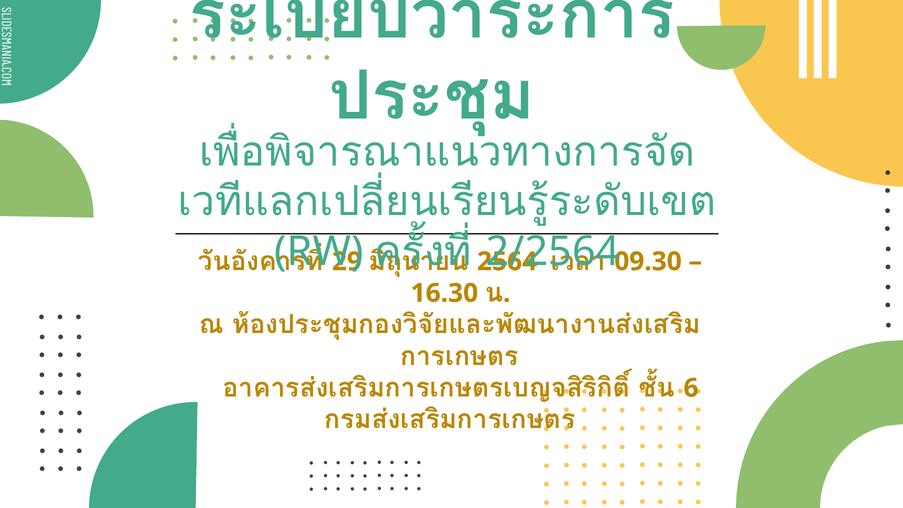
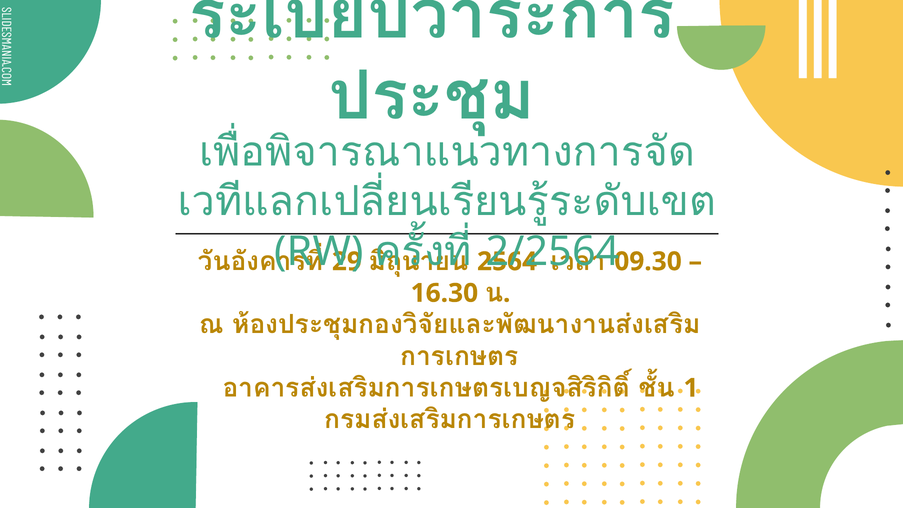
6: 6 -> 1 (691, 388)
